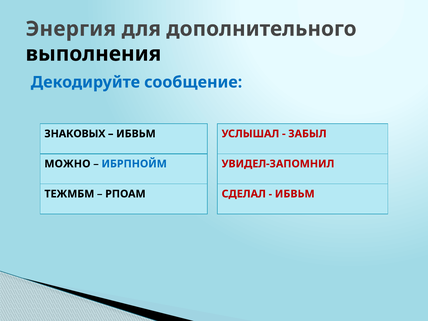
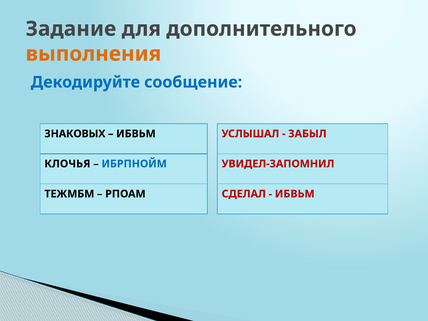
Энергия: Энергия -> Задание (71, 29)
выполнения colour: black -> orange (93, 54)
МОЖНО: МОЖНО -> КЛОЧЬЯ (67, 164)
